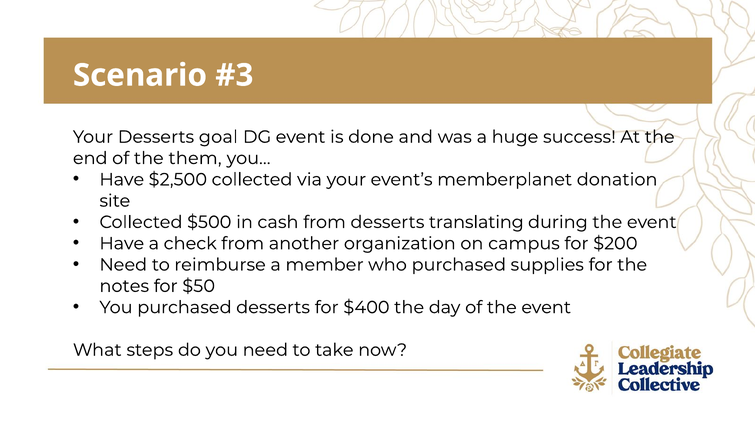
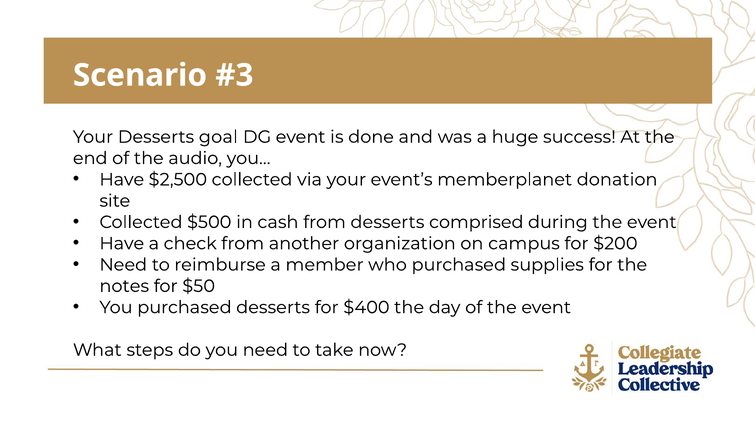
them: them -> audio (195, 158)
translating: translating -> comprised (476, 222)
